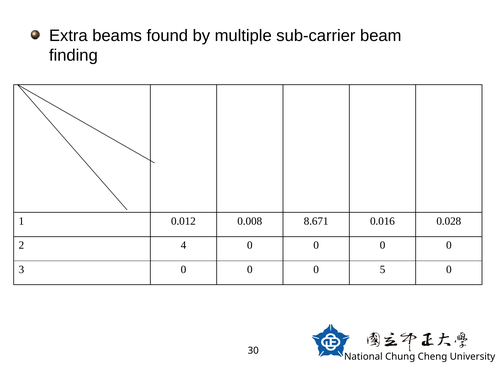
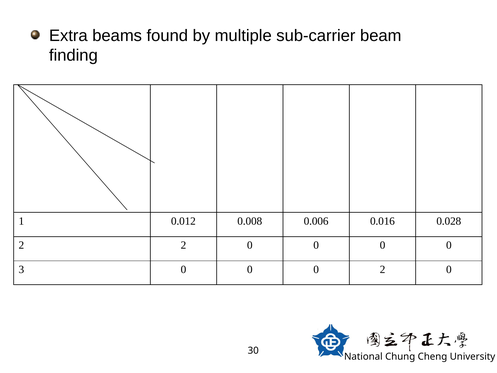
8.671: 8.671 -> 0.006 (316, 221)
2 4: 4 -> 2 (183, 245)
0 5: 5 -> 2 (383, 269)
